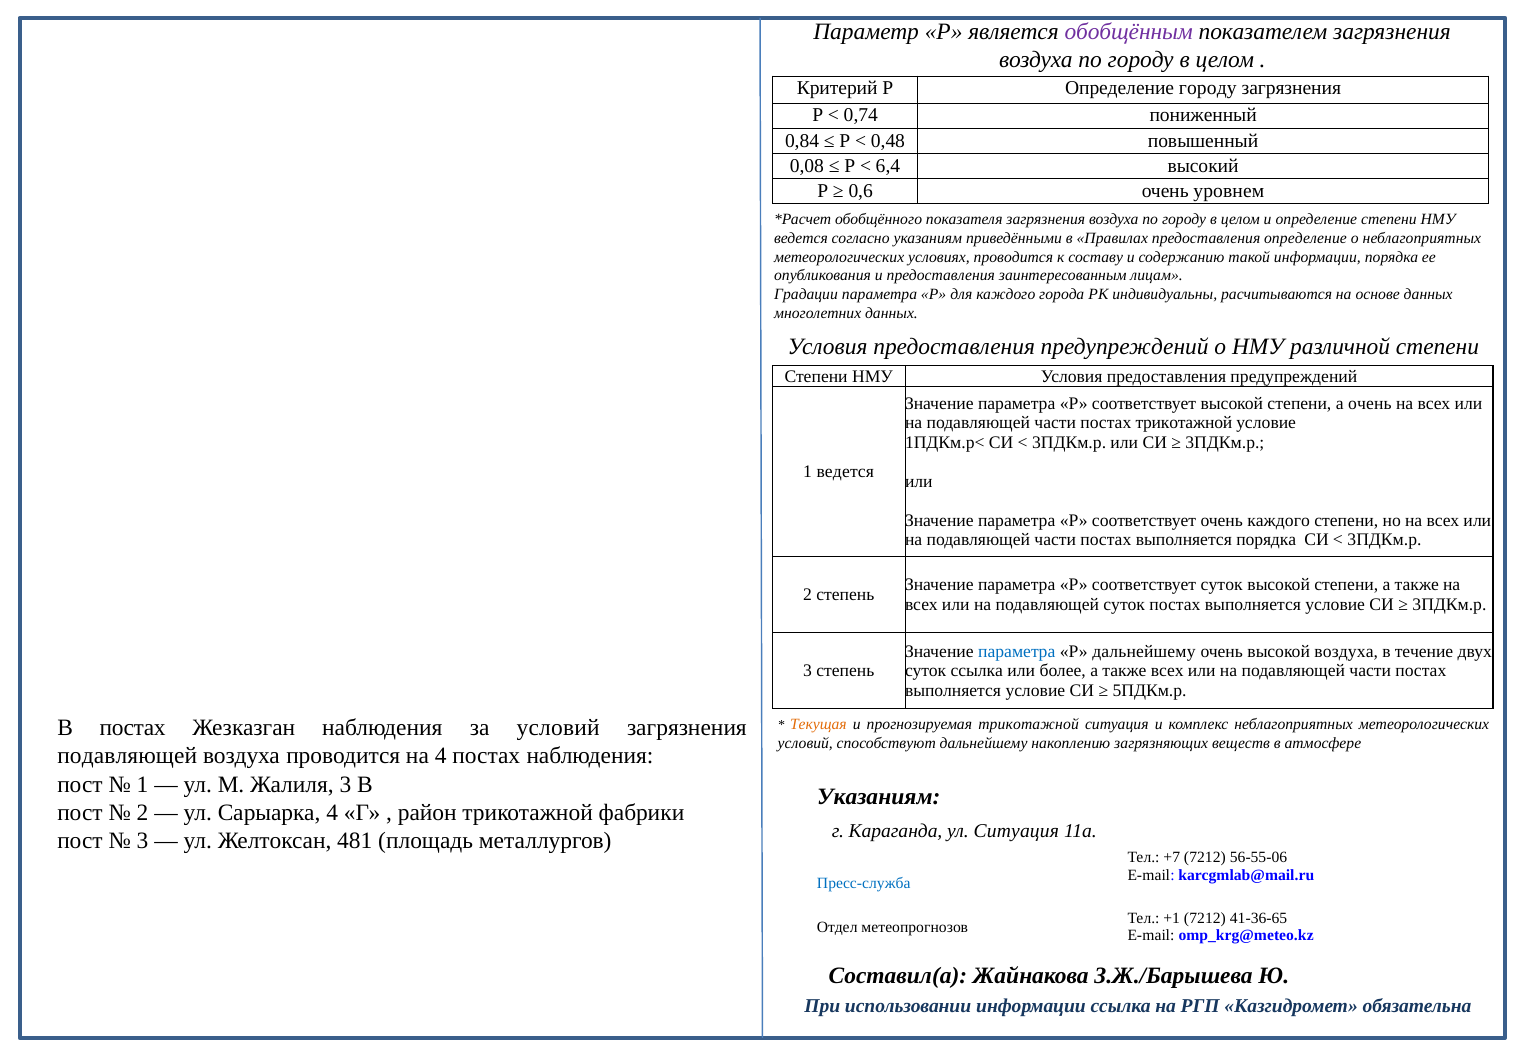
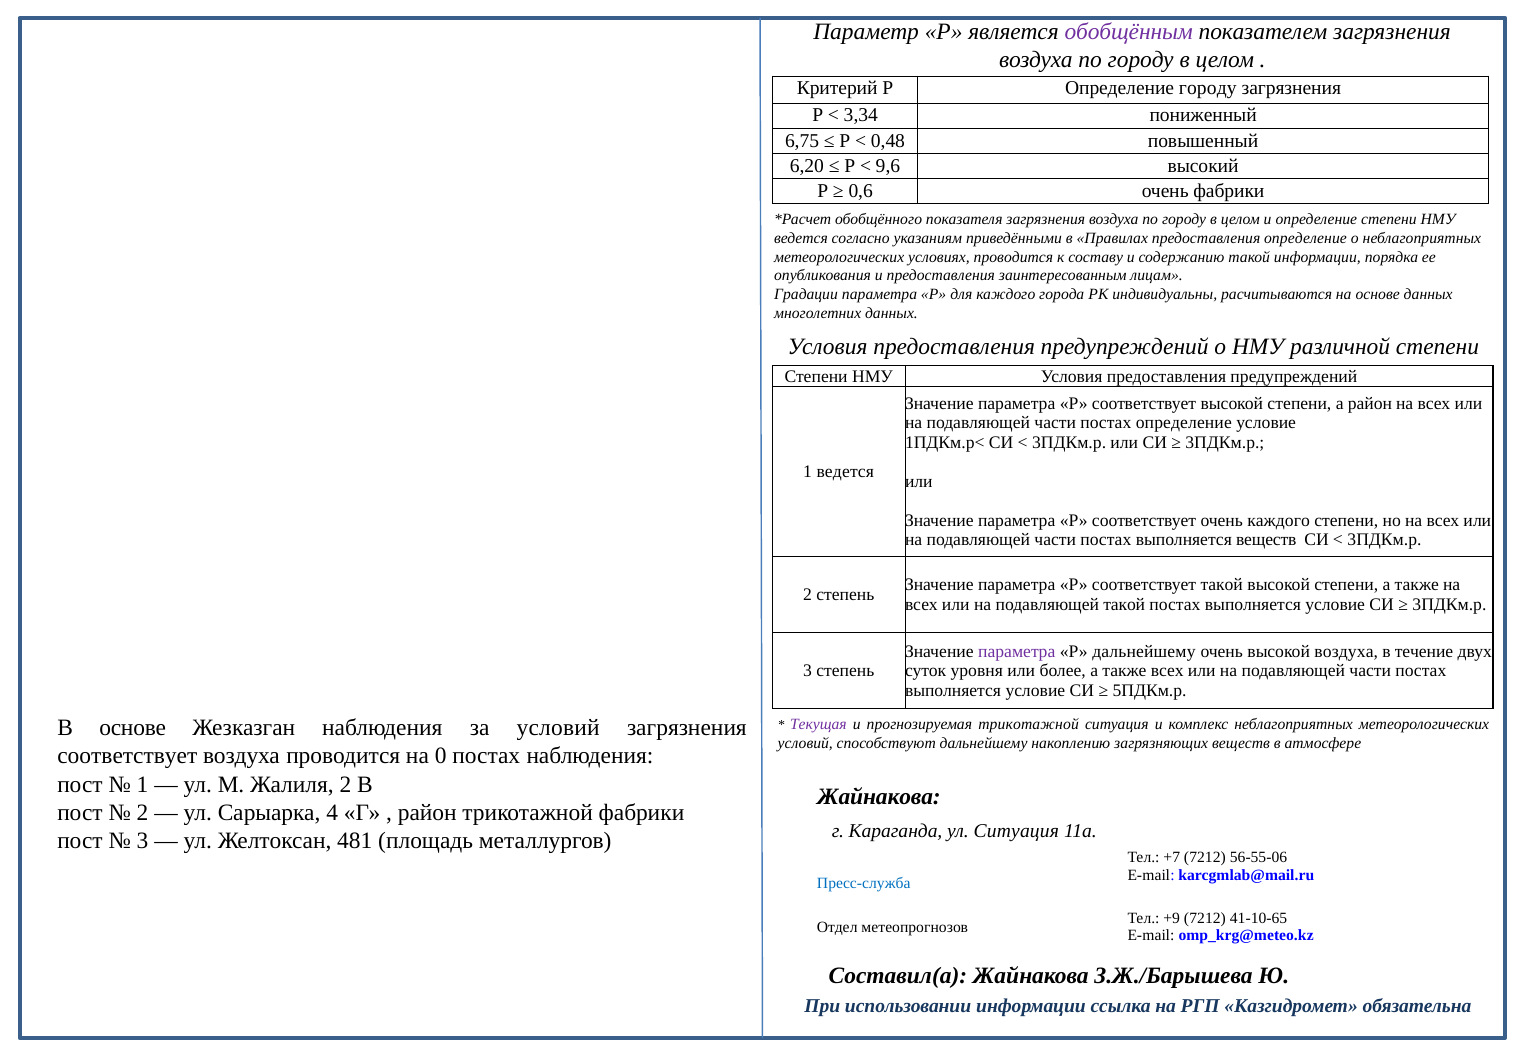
0,74: 0,74 -> 3,34 (861, 115)
0,84: 0,84 -> 6,75 (802, 141)
0,08: 0,08 -> 6,20 (807, 166)
6,4: 6,4 -> 9,6 (888, 166)
очень уровнем: уровнем -> фабрики (1229, 191)
а очень: очень -> район (1370, 403)
постах трикотажной: трикотажной -> определение (1184, 423)
выполняется порядка: порядка -> веществ (1266, 540)
соответствует суток: суток -> такой (1222, 585)
подавляющей суток: суток -> такой (1124, 604)
параметра colour: blue -> purple (1017, 651)
суток ссылка: ссылка -> уровня (977, 671)
В постах: постах -> основе (133, 728)
Текущая colour: orange -> purple (818, 725)
подавляющей: подавляющей -> соответствует (127, 756)
на 4: 4 -> 0 (441, 756)
Жалиля 3: 3 -> 2 (345, 784)
Указаниям: Указаниям -> Жайнакова (879, 796)
+1: +1 -> +9 (1172, 918)
41-36-65: 41-36-65 -> 41-10-65 (1259, 918)
